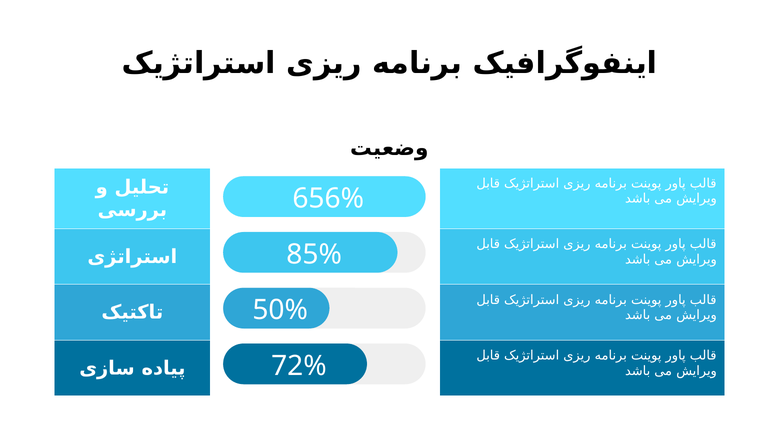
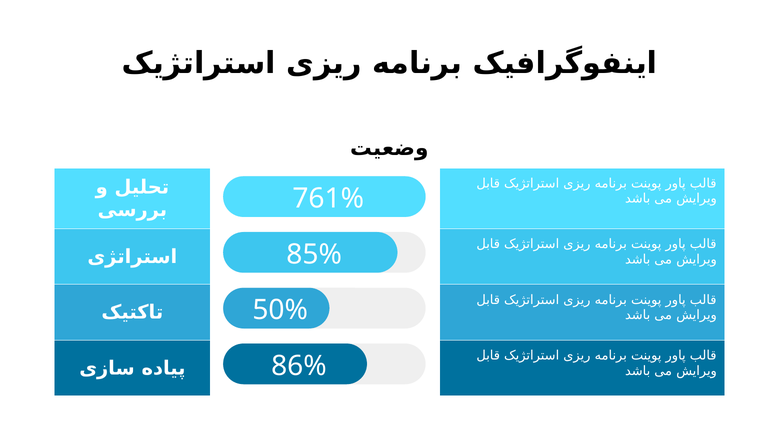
656%: 656% -> 761% (328, 199)
72%: 72% -> 86% (299, 366)
